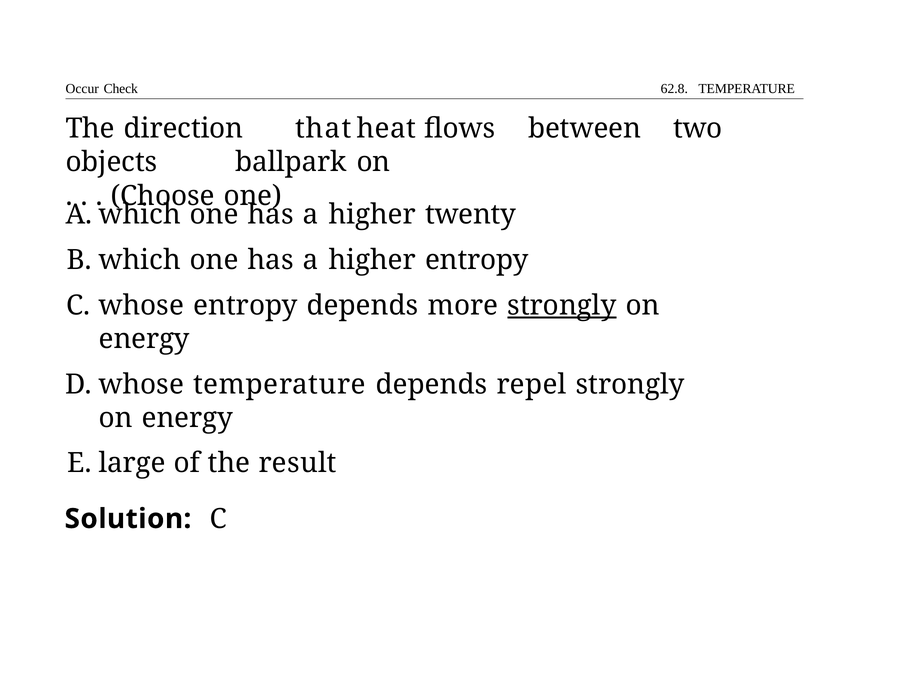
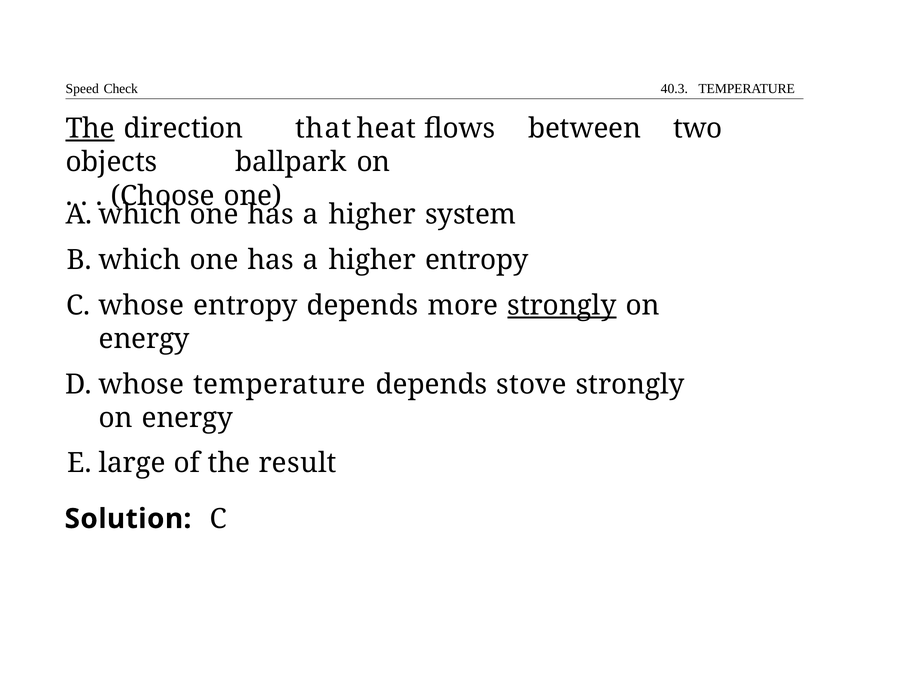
Occur: Occur -> Speed (82, 89)
62.8: 62.8 -> 40.3 (674, 89)
The underline: none -> present (90, 129)
twenty: twenty -> system (471, 215)
repel: repel -> stove (532, 384)
